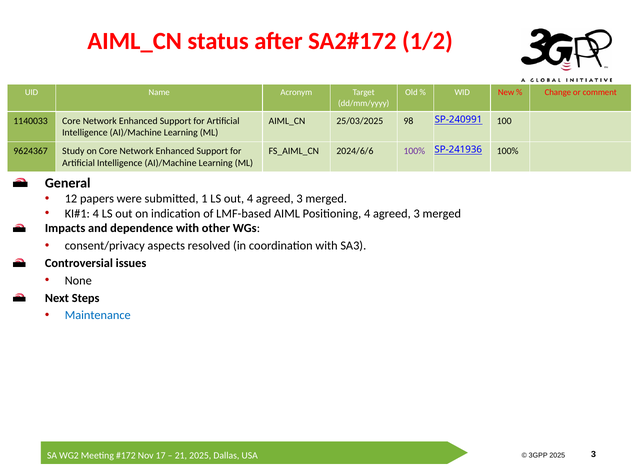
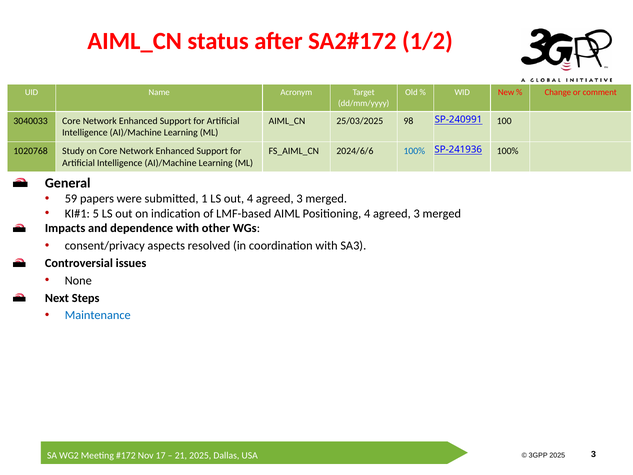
1140033: 1140033 -> 3040033 (31, 121)
9624367: 9624367 -> 1020768 (31, 151)
100% colour: purple -> blue (414, 151)
12: 12 -> 59 (71, 199)
4: 4 -> 5 (96, 213)
